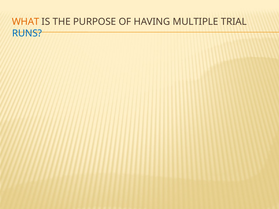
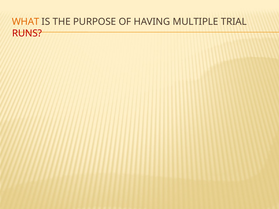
RUNS colour: blue -> red (27, 33)
